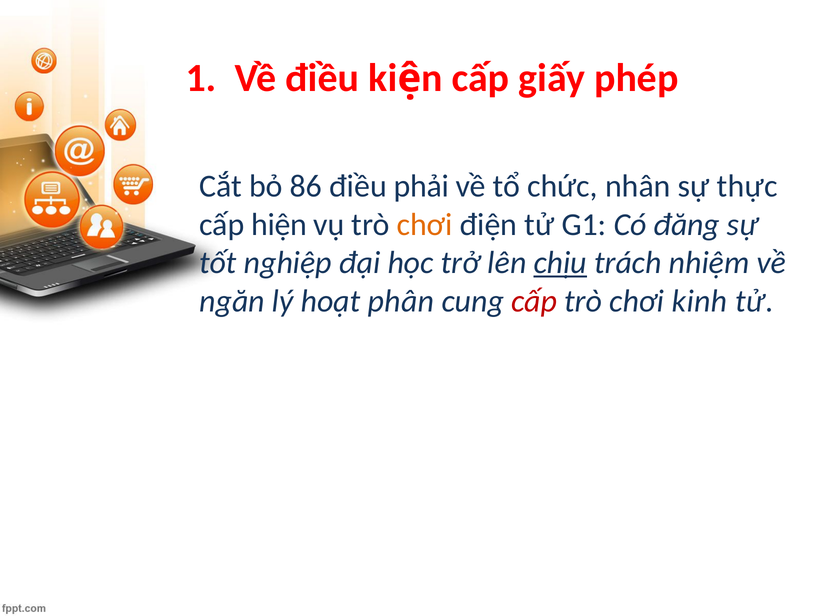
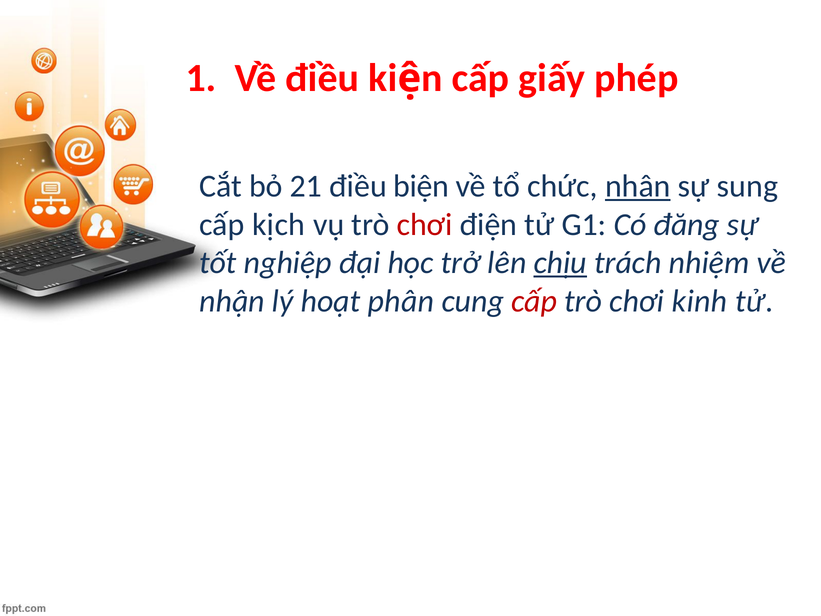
86: 86 -> 21 (306, 186)
phải: phải -> biện (421, 186)
nhân underline: none -> present (638, 186)
thực: thực -> sung (747, 186)
hiện: hiện -> kịch (279, 224)
chơi colour: orange -> red (425, 224)
ngăn: ngăn -> nhận (232, 301)
